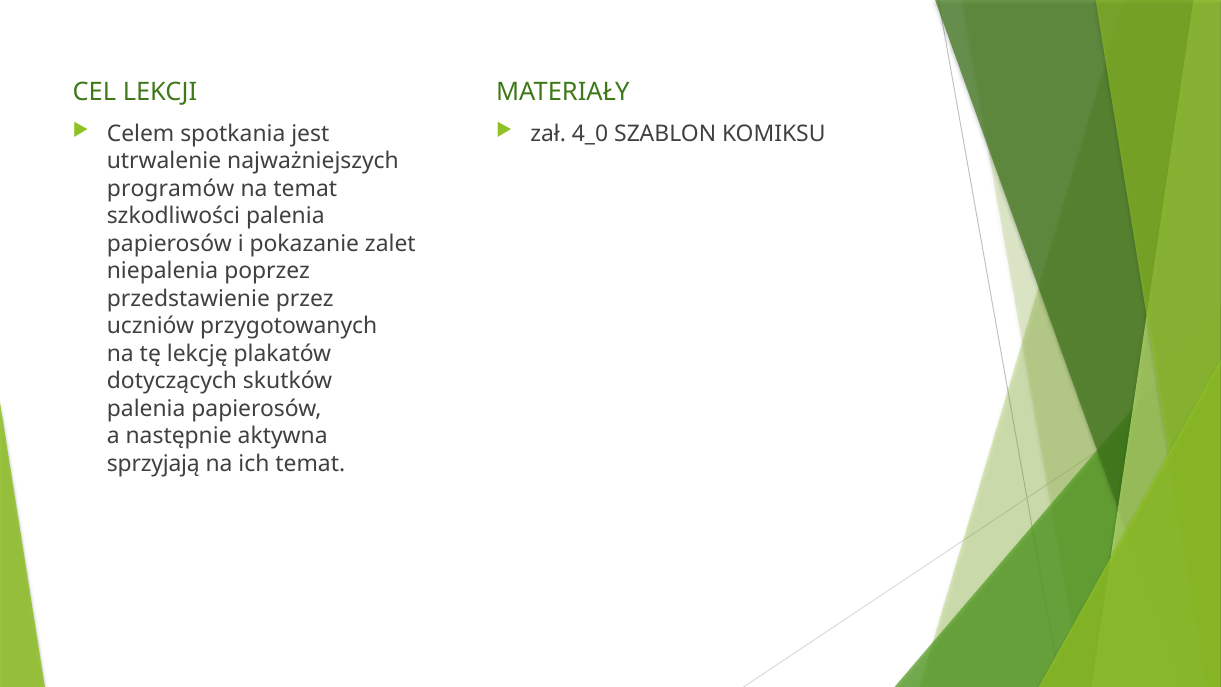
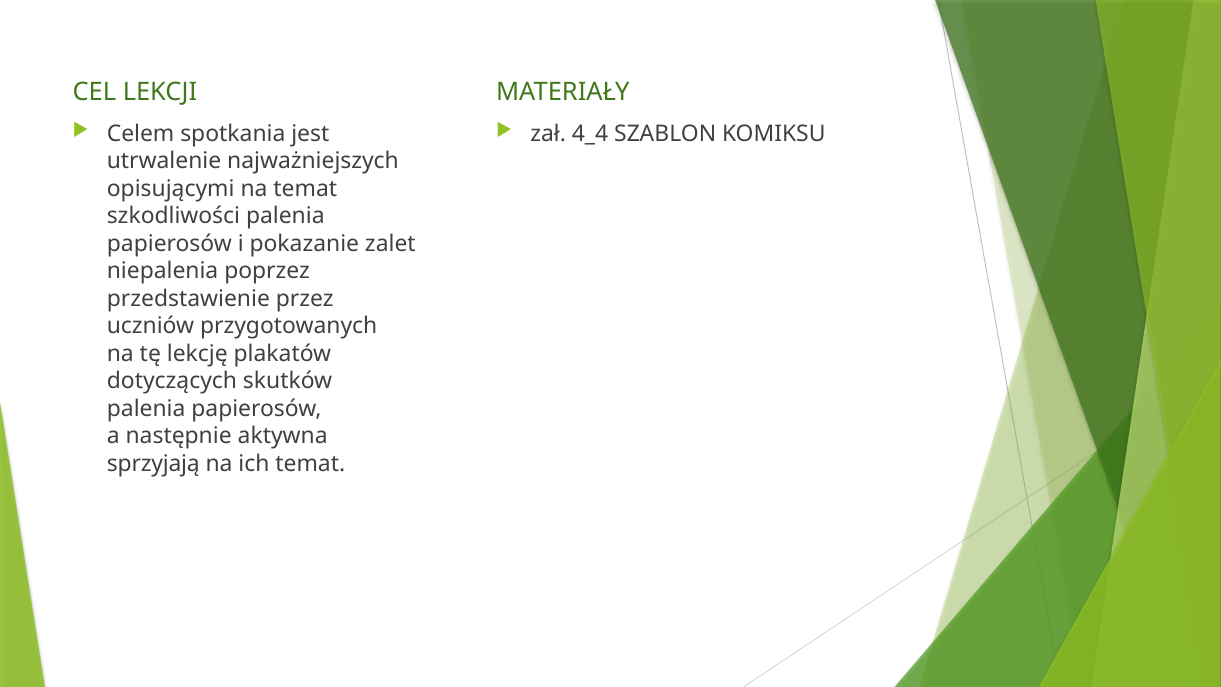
4_0: 4_0 -> 4_4 (590, 134)
programów: programów -> opisującymi (171, 189)
